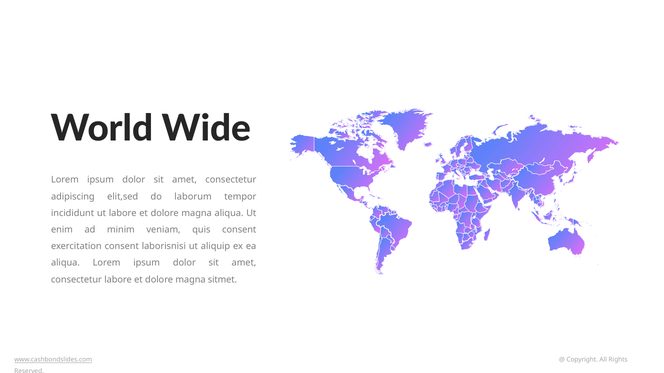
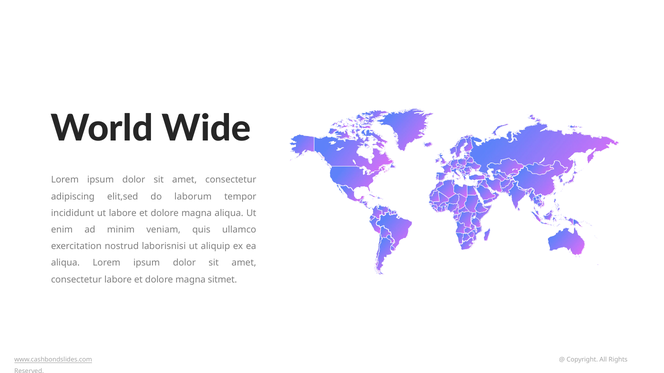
quis consent: consent -> ullamco (239, 230)
exercitation consent: consent -> nostrud (122, 247)
